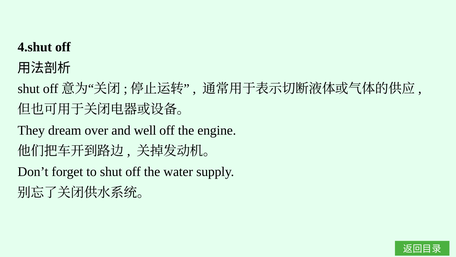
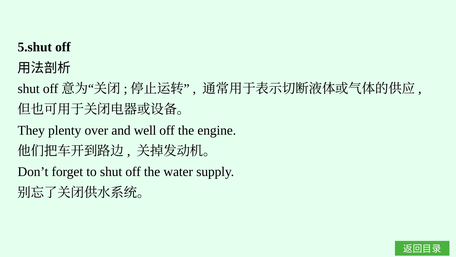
4.shut: 4.shut -> 5.shut (35, 47)
dream: dream -> plenty (65, 130)
